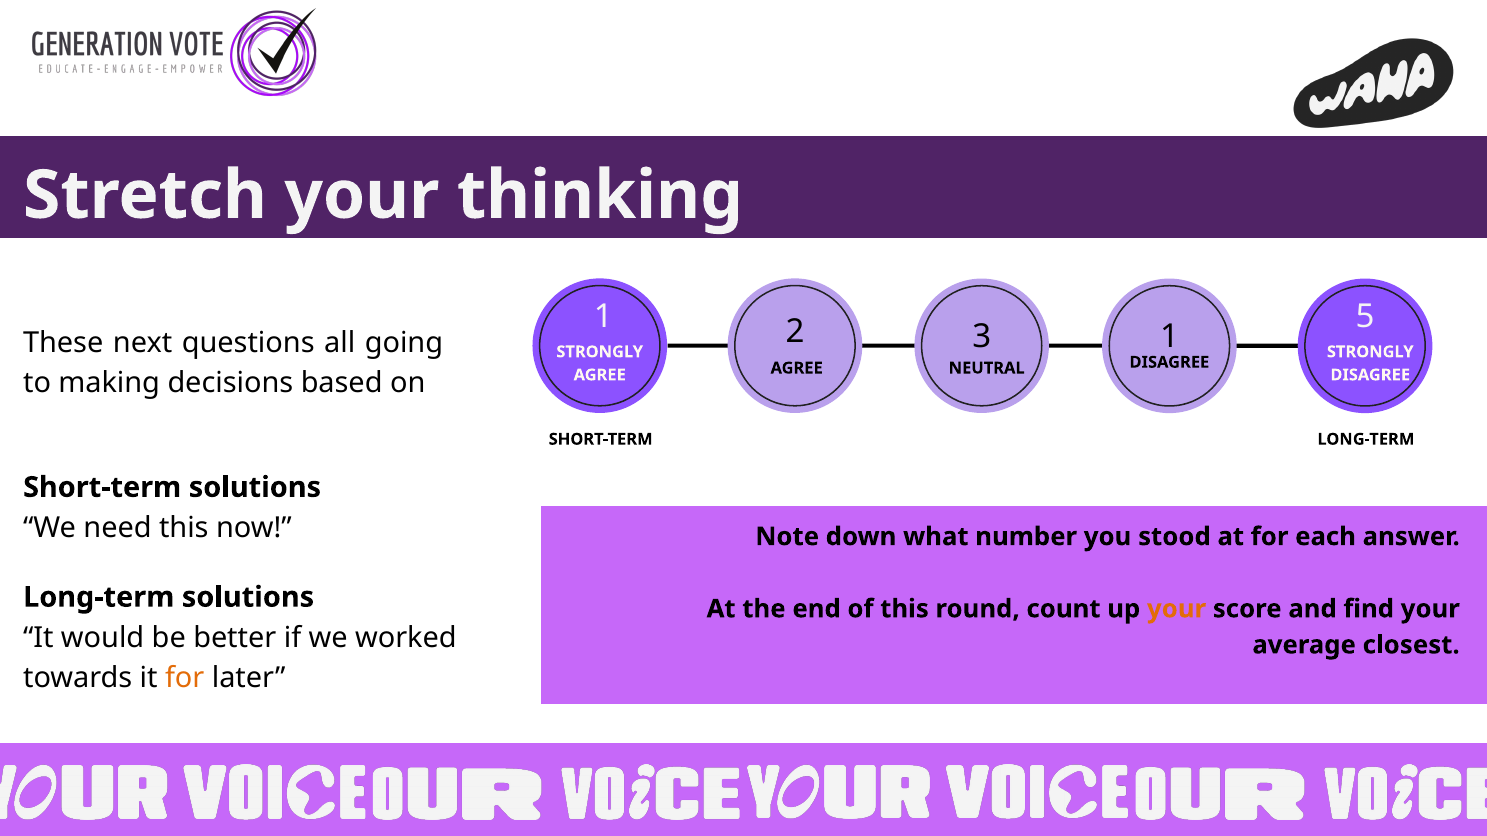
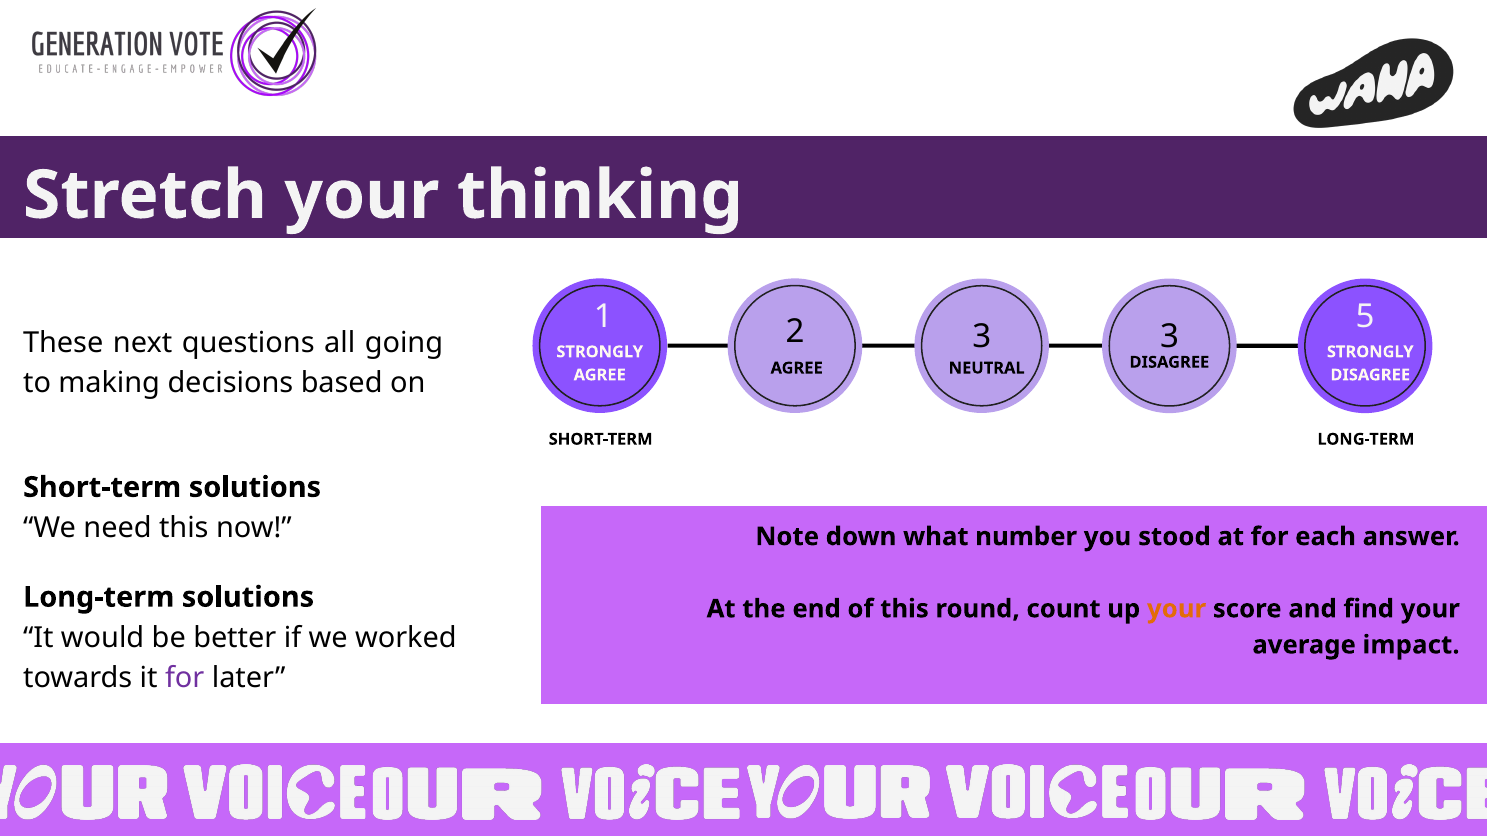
3 1: 1 -> 3 (1170, 337)
closest: closest -> impact (1411, 645)
for colour: orange -> purple (185, 678)
